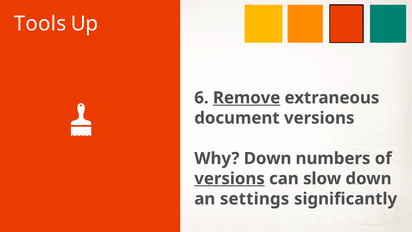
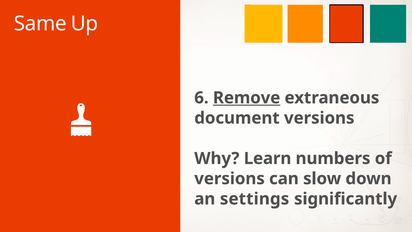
Tools: Tools -> Same (40, 24)
Why Down: Down -> Learn (268, 158)
versions underline: present -> none (230, 178)
